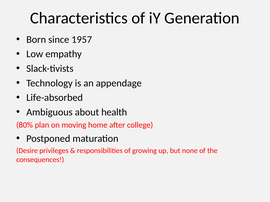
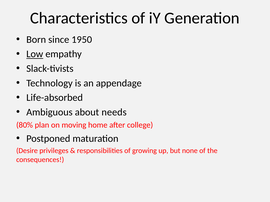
1957: 1957 -> 1950 (82, 40)
Low underline: none -> present (35, 54)
health: health -> needs (114, 112)
